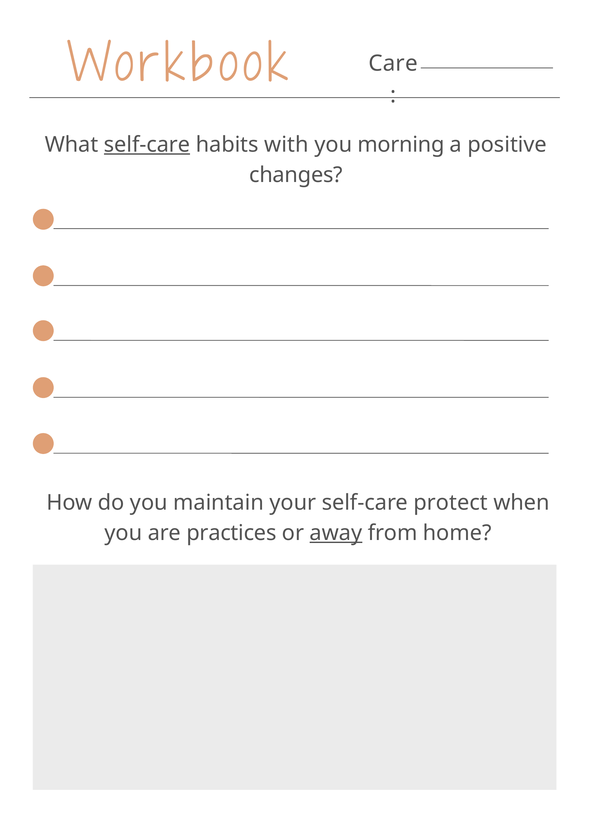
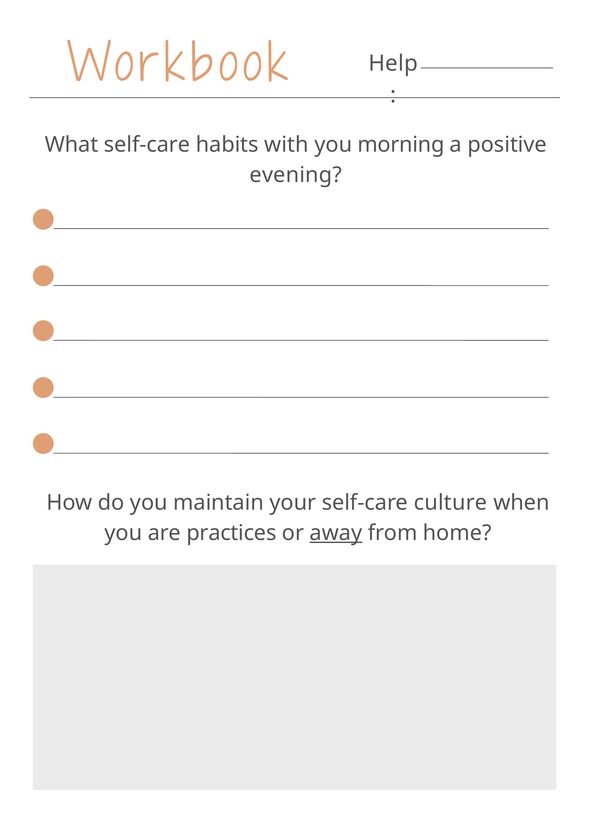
Care: Care -> Help (393, 64)
self-care underline: present -> none (147, 145)
changes: changes -> evening (296, 175)
protect: protect -> culture (450, 503)
